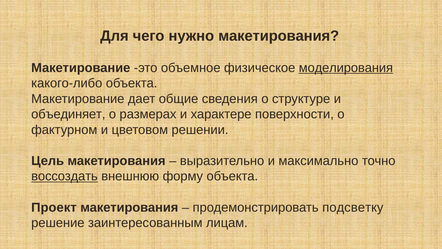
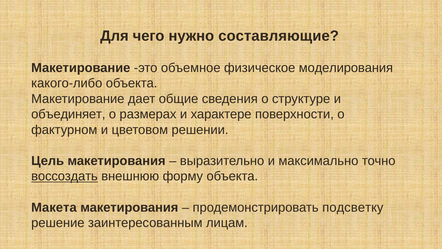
нужно макетирования: макетирования -> составляющие (279, 36)
моделирования underline: present -> none (346, 68)
Проект: Проект -> Макета (54, 207)
